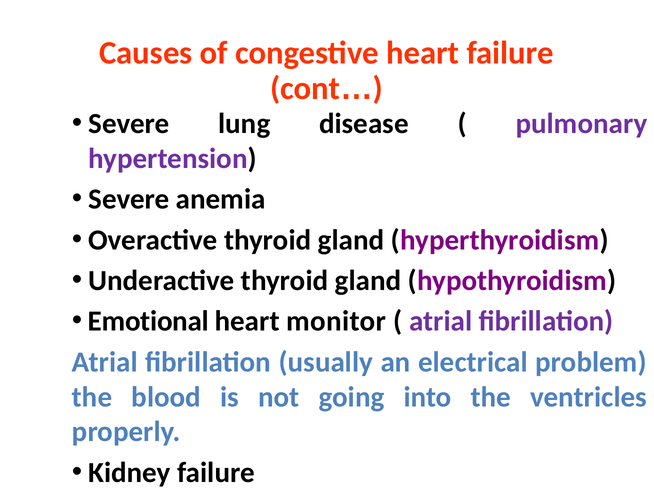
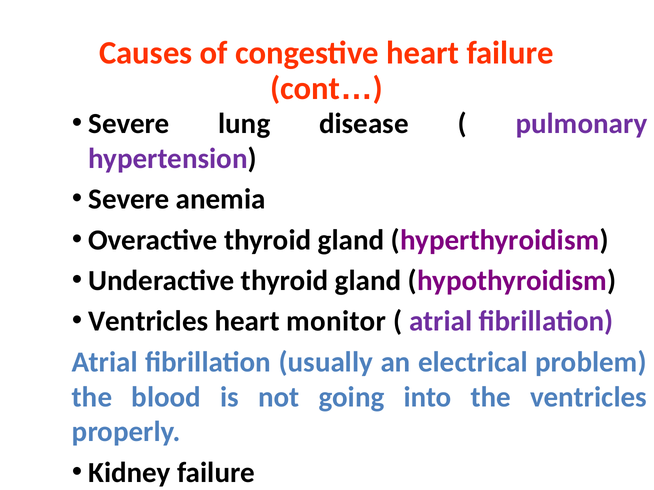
Emotional: Emotional -> Ventricles (148, 322)
